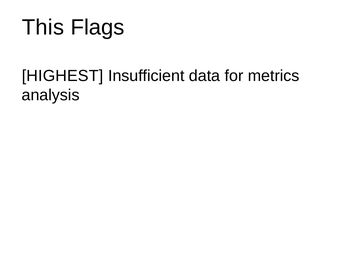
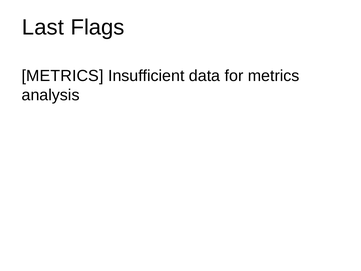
This: This -> Last (43, 27)
HIGHEST: HIGHEST -> METRICS (63, 76)
